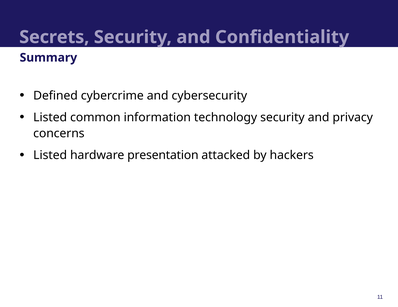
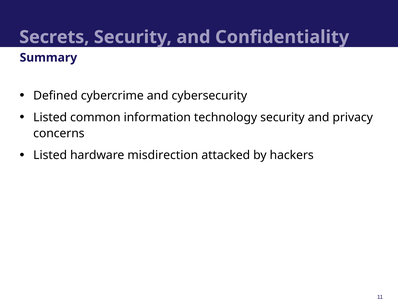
presentation: presentation -> misdirection (163, 156)
